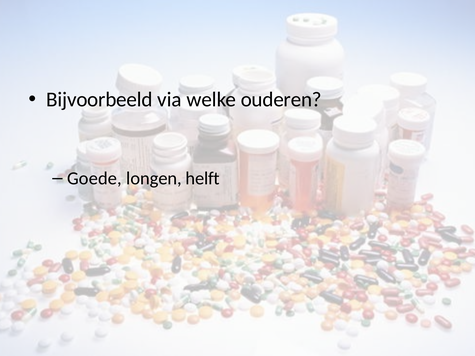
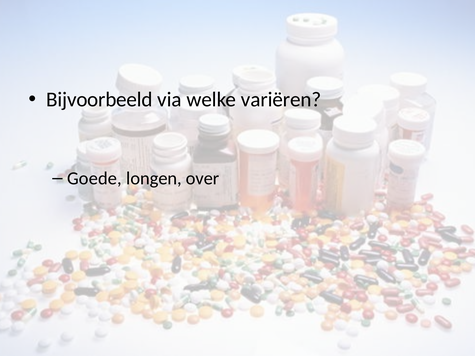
ouderen: ouderen -> variëren (281, 100)
helft: helft -> over (203, 179)
